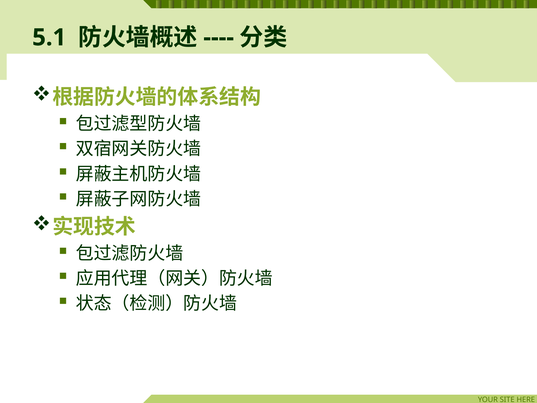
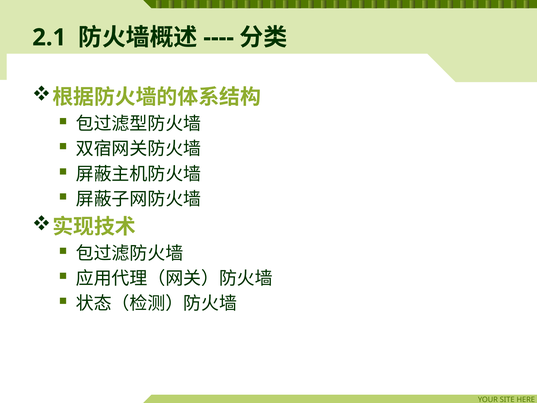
5.1: 5.1 -> 2.1 (49, 37)
